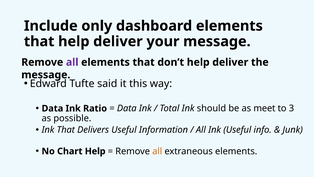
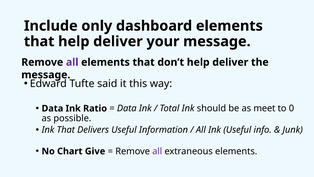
3: 3 -> 0 (291, 108)
Chart Help: Help -> Give (95, 151)
all colour: orange -> purple (157, 151)
